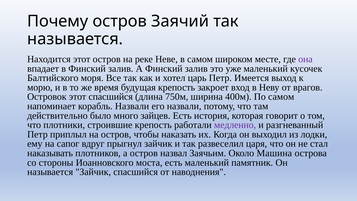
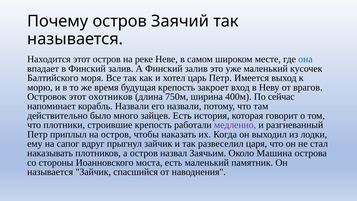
она colour: purple -> blue (305, 59)
этот спасшийся: спасшийся -> охотников (111, 97)
По самом: самом -> сейчас (281, 97)
